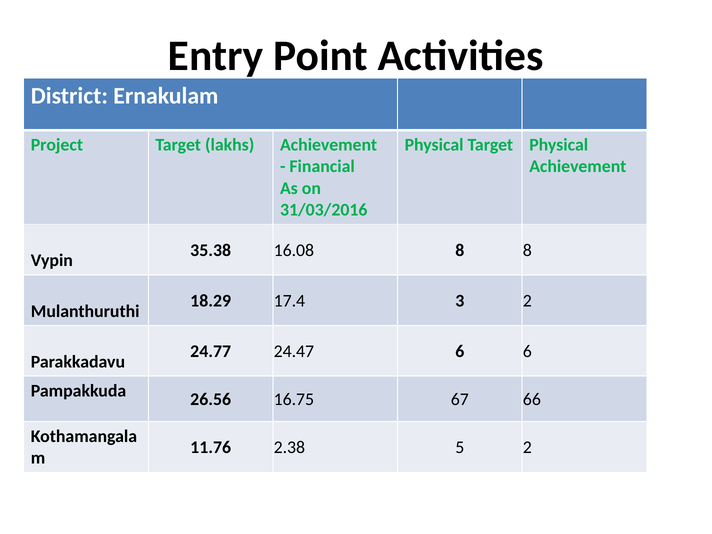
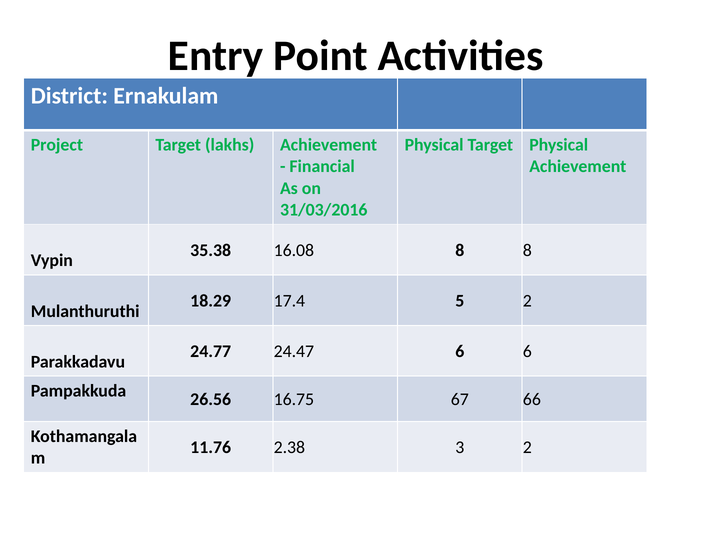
3: 3 -> 5 (460, 301)
5: 5 -> 3 (460, 447)
